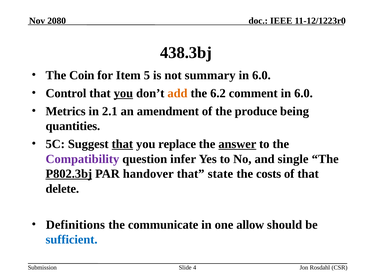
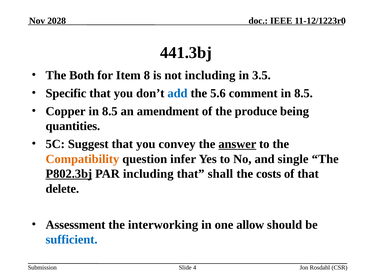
2080: 2080 -> 2028 (57, 21)
438.3bj: 438.3bj -> 441.3bj (186, 53)
Coin: Coin -> Both (82, 75)
5: 5 -> 8 (147, 75)
not summary: summary -> including (210, 75)
6.0: 6.0 -> 3.5 (261, 75)
Control: Control -> Specific (66, 93)
you underline: present -> none (123, 93)
add colour: orange -> blue (177, 93)
6.2: 6.2 -> 5.6 (218, 93)
comment in 6.0: 6.0 -> 8.5 (303, 93)
Metrics: Metrics -> Copper (66, 111)
2.1: 2.1 -> 8.5 (110, 111)
that underline: present -> none (122, 144)
replace: replace -> convey (177, 144)
Compatibility colour: purple -> orange (82, 159)
PAR handover: handover -> including (148, 174)
state: state -> shall (220, 174)
Definitions: Definitions -> Assessment (75, 225)
communicate: communicate -> interworking (163, 225)
